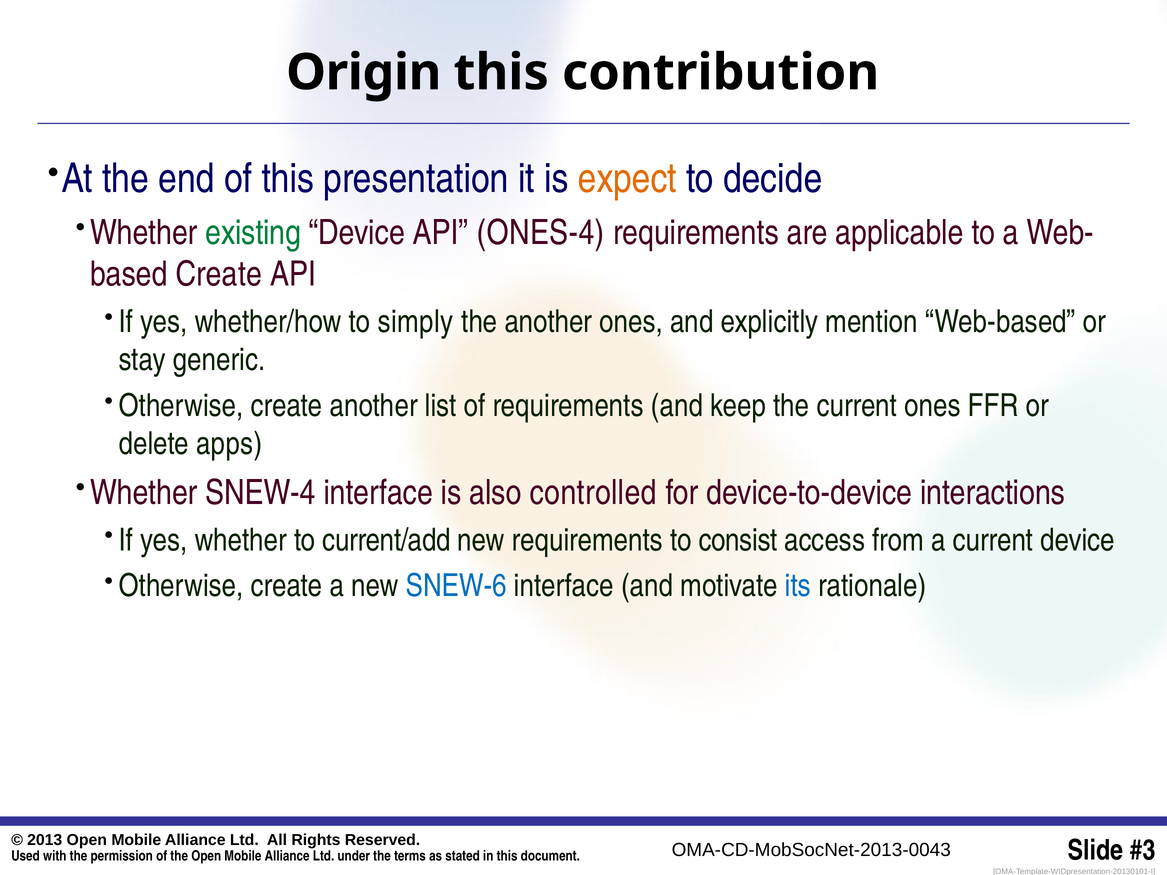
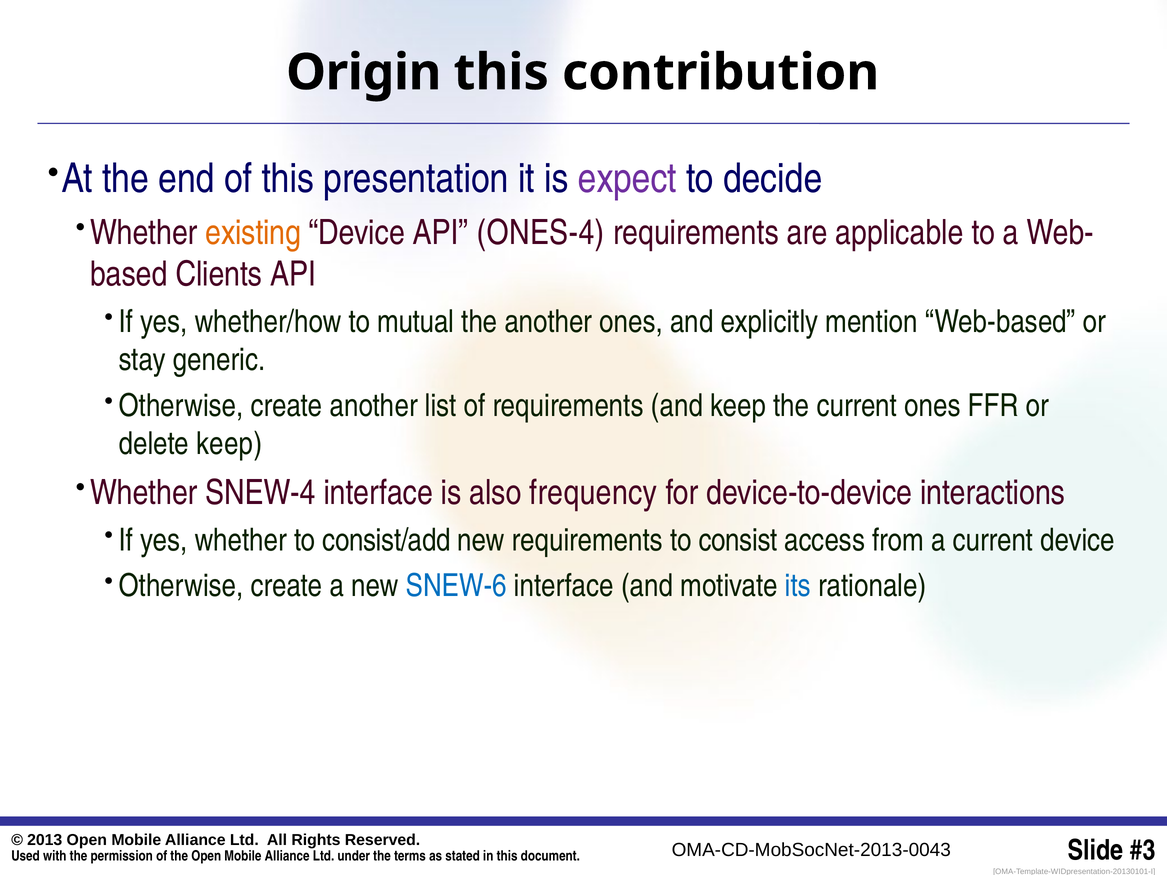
expect colour: orange -> purple (627, 179)
existing colour: green -> orange (253, 233)
Create: Create -> Clients (219, 275)
simply: simply -> mutual (416, 322)
delete apps: apps -> keep (229, 444)
controlled: controlled -> frequency (593, 493)
current/add: current/add -> consist/add (387, 540)
